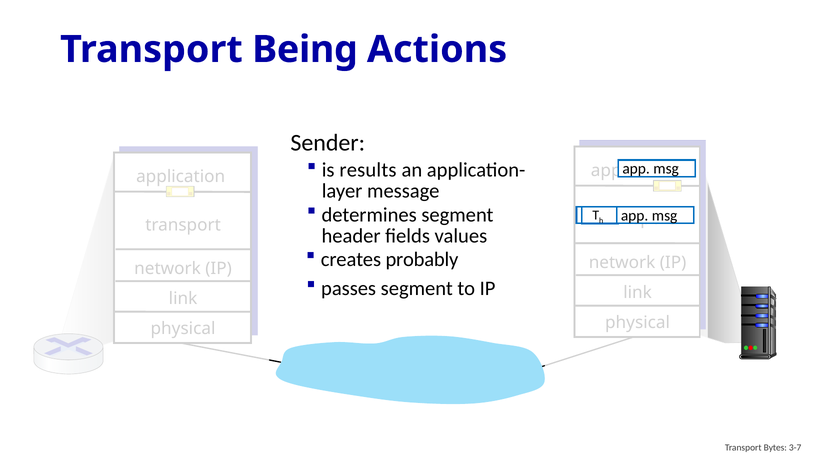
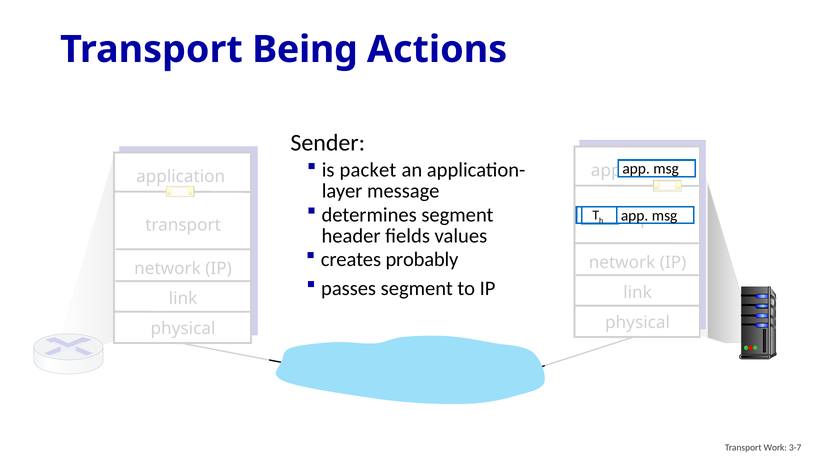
results: results -> packet (368, 170)
Bytes: Bytes -> Work (775, 448)
